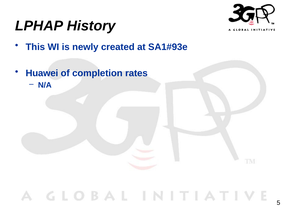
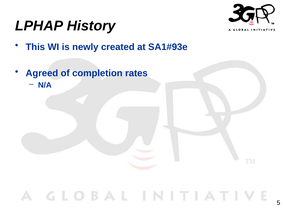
Huawei: Huawei -> Agreed (42, 73)
